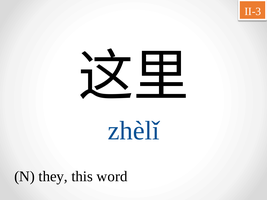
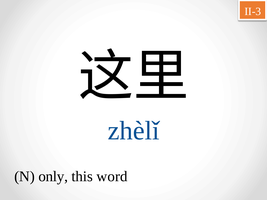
they: they -> only (53, 177)
